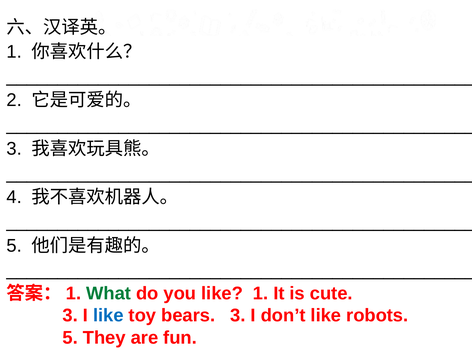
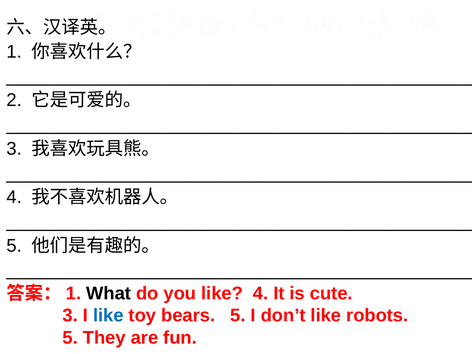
What colour: green -> black (109, 294)
like 1: 1 -> 4 (261, 294)
bears 3: 3 -> 5 (238, 316)
